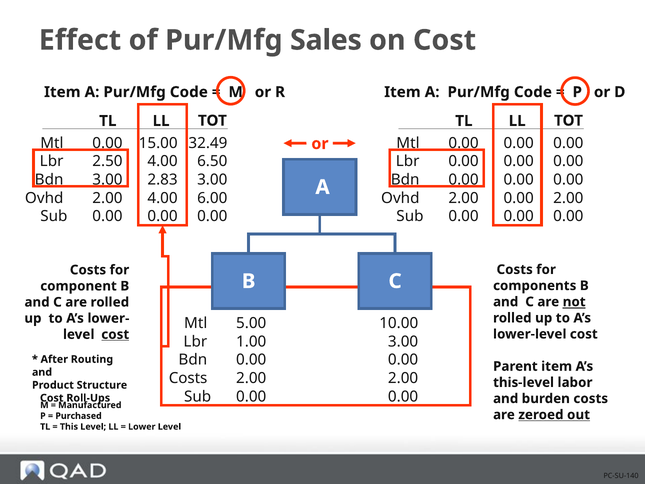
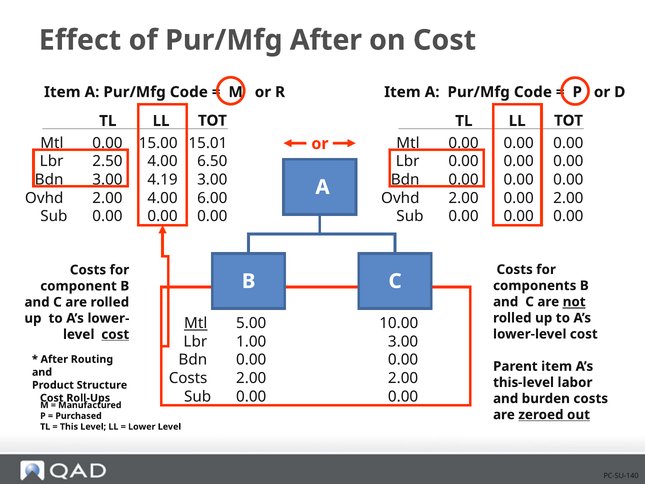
Pur/Mfg Sales: Sales -> After (326, 40)
32.49: 32.49 -> 15.01 (208, 143)
2.83: 2.83 -> 4.19 (163, 180)
Mtl underline: none -> present (196, 323)
